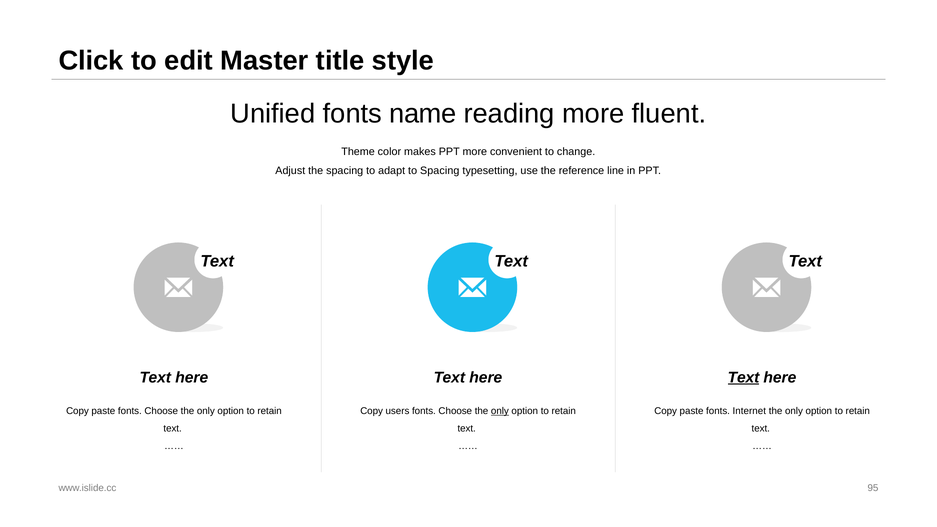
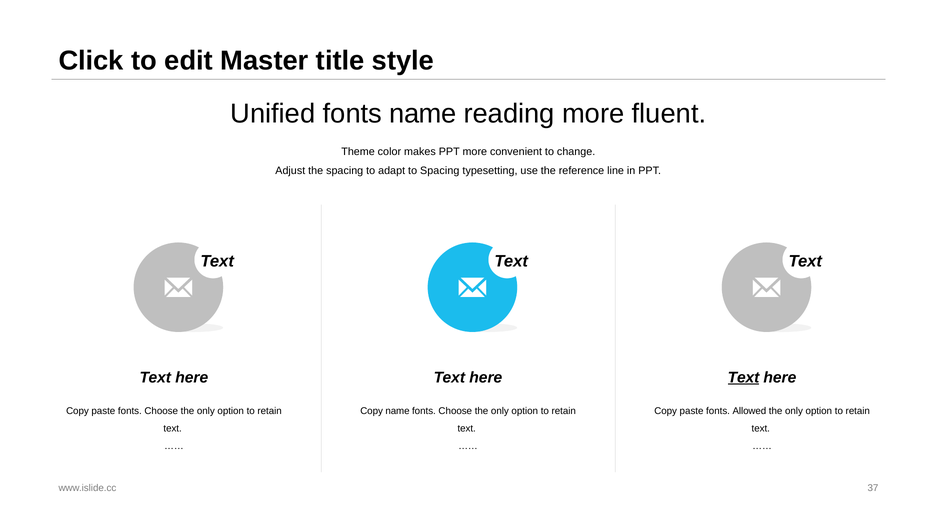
Copy users: users -> name (398, 411)
only underline: present -> none (500, 411)
Internet: Internet -> Allowed (749, 411)
95: 95 -> 37 (873, 488)
